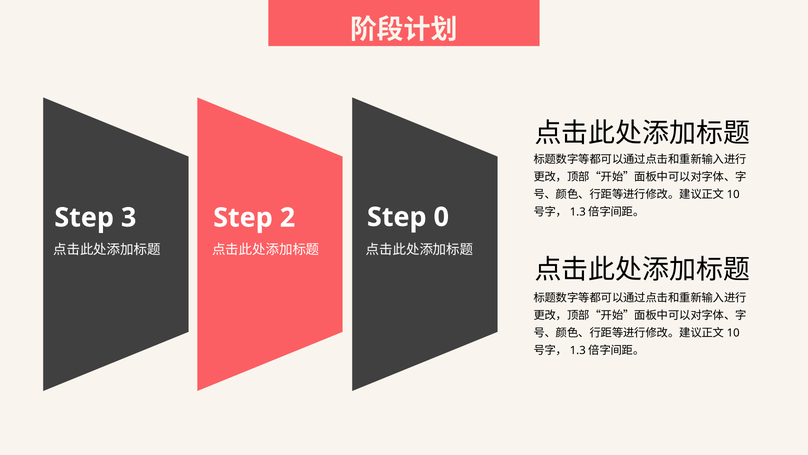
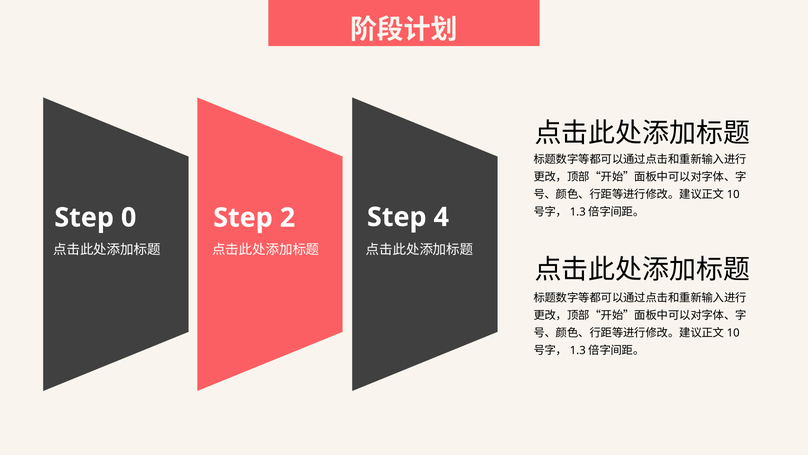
3: 3 -> 0 (129, 217)
0: 0 -> 4 (441, 217)
